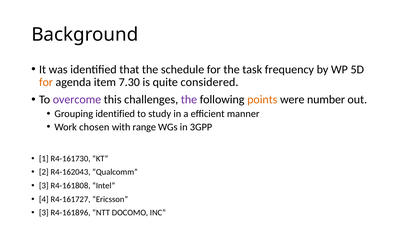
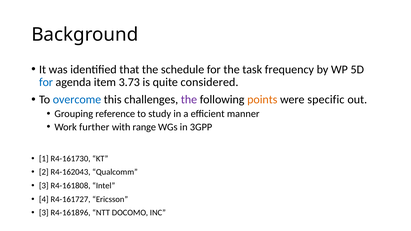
for colour: orange -> blue (46, 82)
7.30: 7.30 -> 3.73 (129, 82)
overcome colour: purple -> blue (77, 100)
number: number -> specific (326, 100)
Grouping identified: identified -> reference (115, 114)
chosen: chosen -> further (94, 127)
